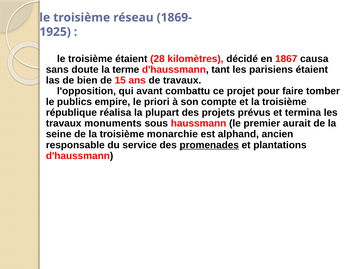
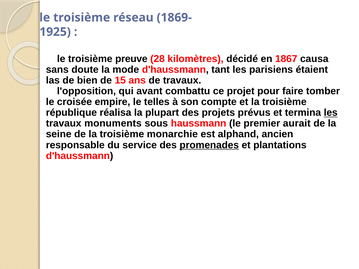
troisième étaient: étaient -> preuve (131, 59)
terme: terme -> mode (126, 70)
publics: publics -> croisée (74, 102)
priori: priori -> telles (157, 102)
les underline: none -> present (331, 113)
